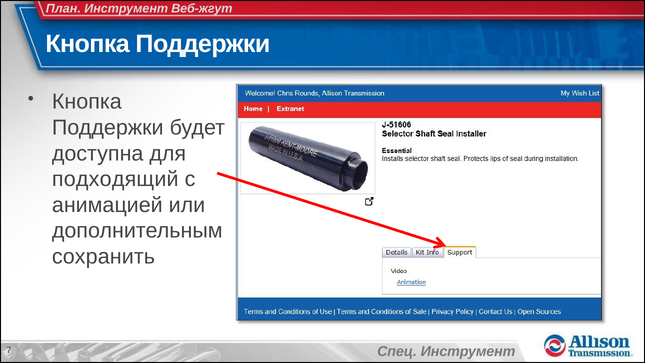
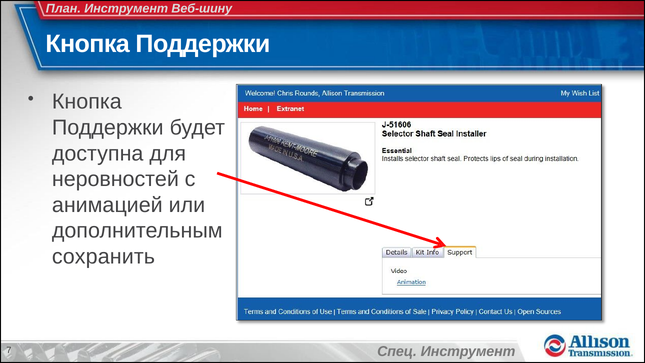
Веб-жгут: Веб-жгут -> Веб-шину (202, 8)
подходящий: подходящий -> неровностей (115, 179)
